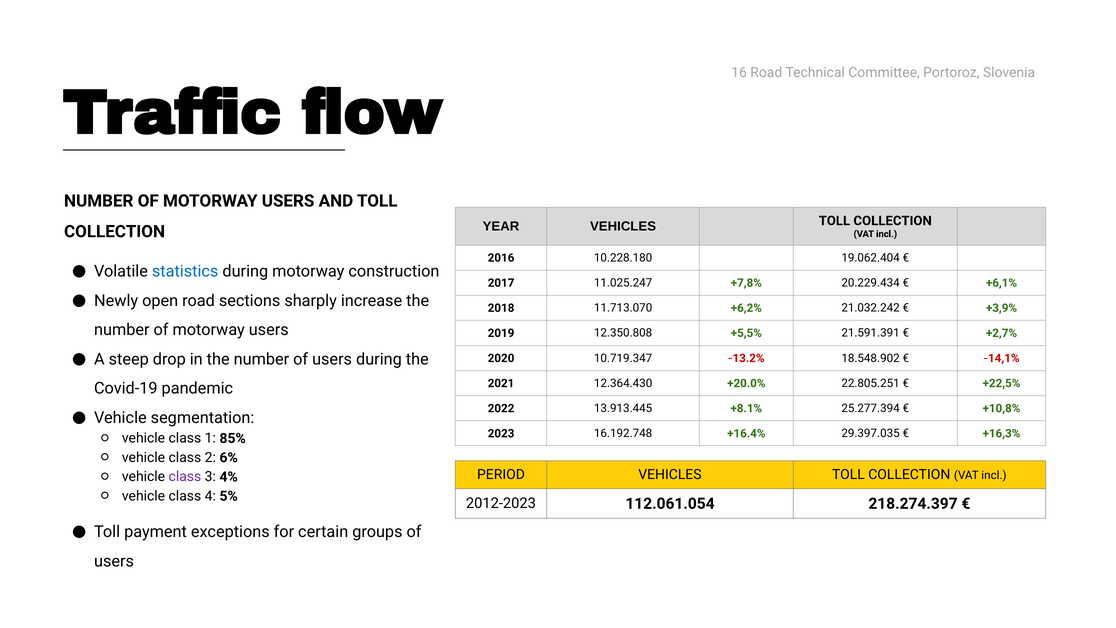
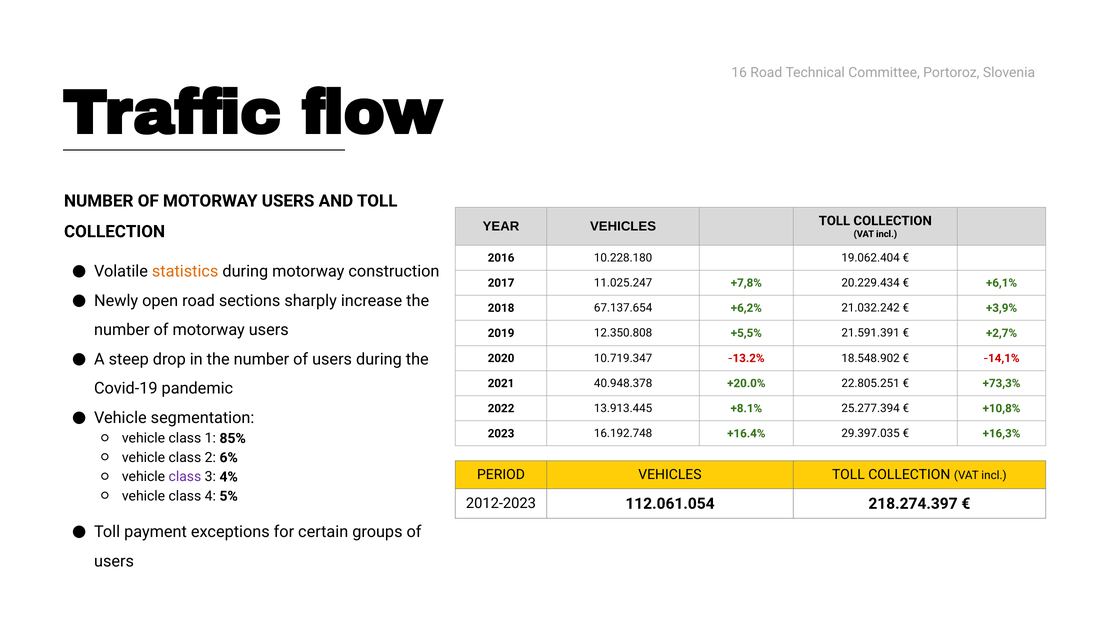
statistics colour: blue -> orange (185, 271)
11.713.070: 11.713.070 -> 67.137.654 (623, 308)
12.364.430: 12.364.430 -> 40.948.378 (623, 383)
+22,5%: +22,5% -> +73,3% (1001, 383)
